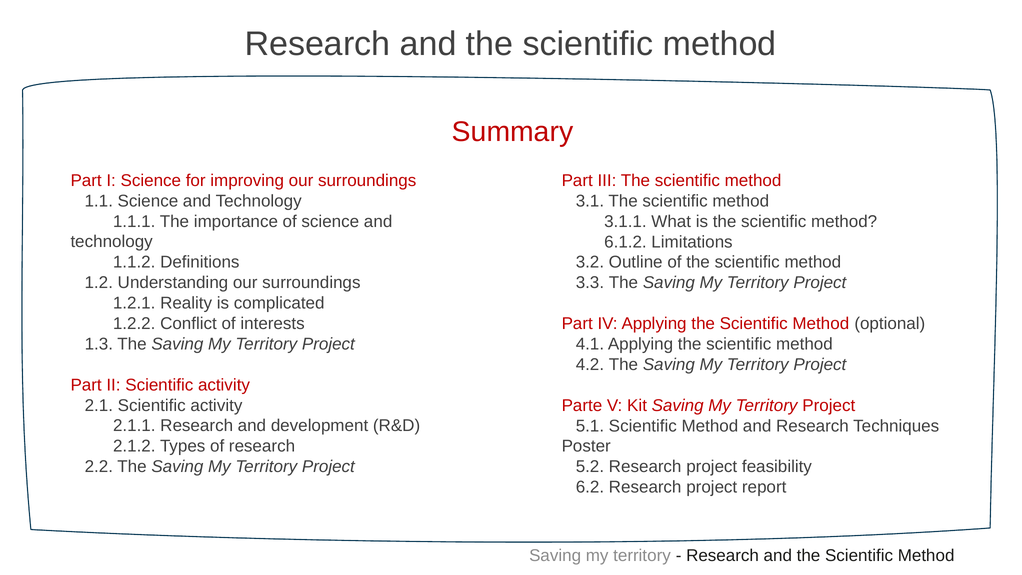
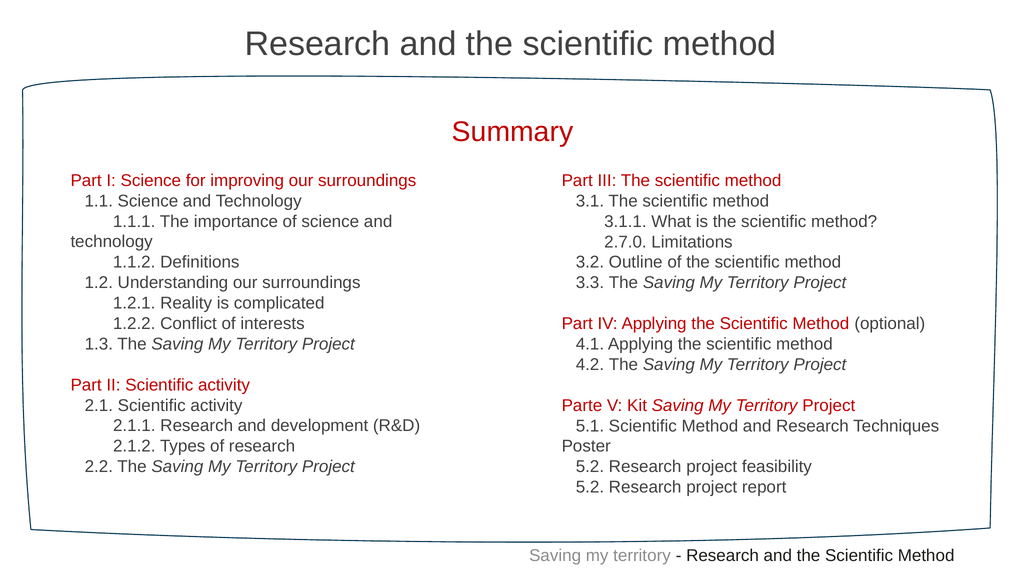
6.1.2: 6.1.2 -> 2.7.0 (625, 242)
6.2: 6.2 -> 5.2 (590, 487)
